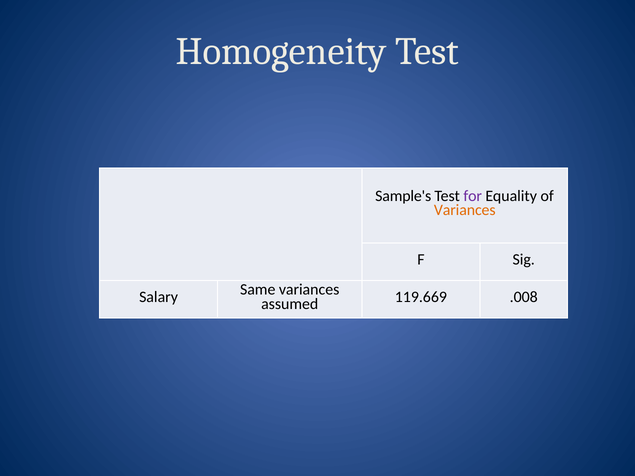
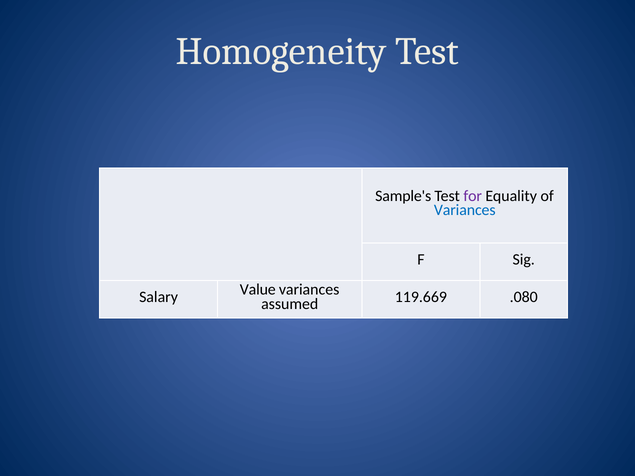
Variances colour: orange -> blue (465, 210)
Same: Same -> Value (258, 290)
.008: .008 -> .080 (524, 297)
